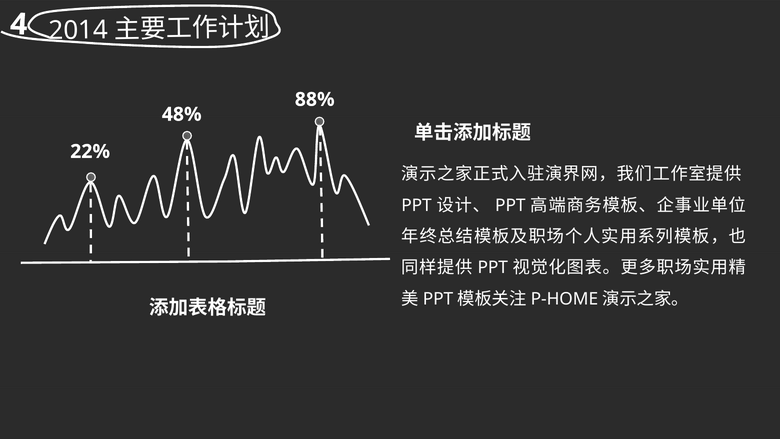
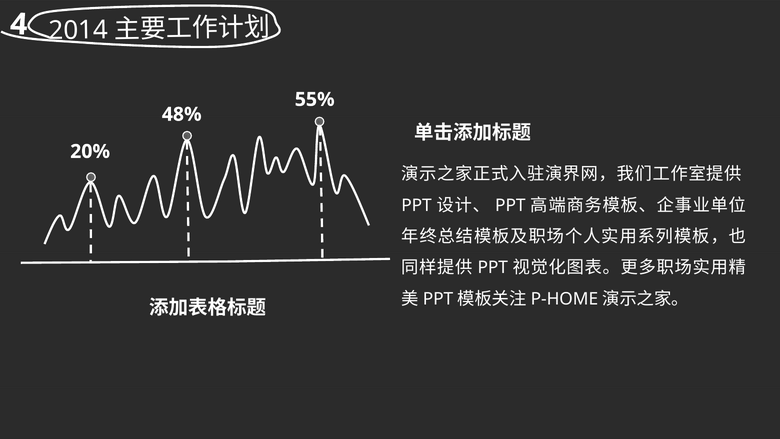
88%: 88% -> 55% (315, 99)
22%: 22% -> 20% (90, 151)
